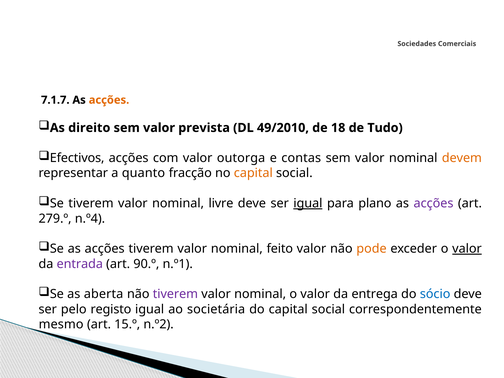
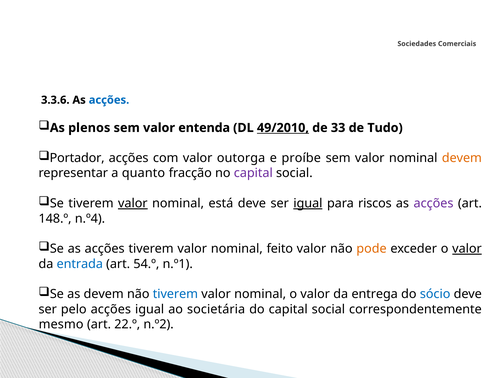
7.1.7: 7.1.7 -> 3.3.6 (55, 100)
acções colour: orange -> blue (109, 100)
direito: direito -> plenos (89, 128)
prevista: prevista -> entenda (204, 128)
49/2010 underline: none -> present (283, 128)
18: 18 -> 33 (338, 128)
Efectivos: Efectivos -> Portador (77, 158)
contas: contas -> proíbe (301, 158)
capital colour: orange -> purple (253, 173)
valor underline: none -> present (133, 203)
livre: livre -> está (221, 203)
plano: plano -> riscos (375, 203)
279.º: 279.º -> 148.º (55, 219)
entrada colour: purple -> blue (80, 264)
90.º: 90.º -> 54.º (146, 264)
as aberta: aberta -> devem (104, 294)
tiverem colour: purple -> blue (175, 294)
pelo registo: registo -> acções (111, 309)
15.º: 15.º -> 22.º (127, 324)
